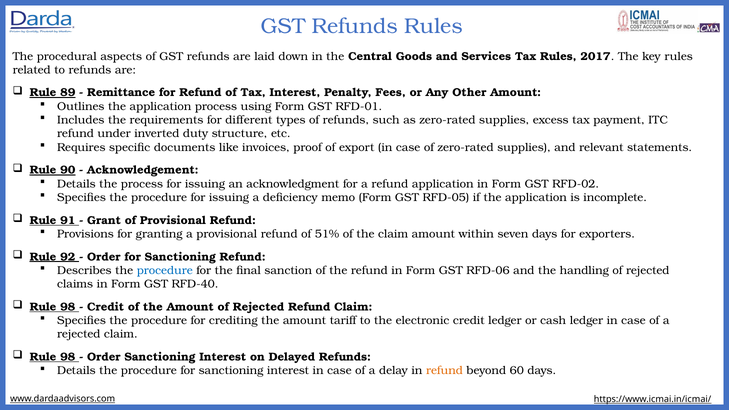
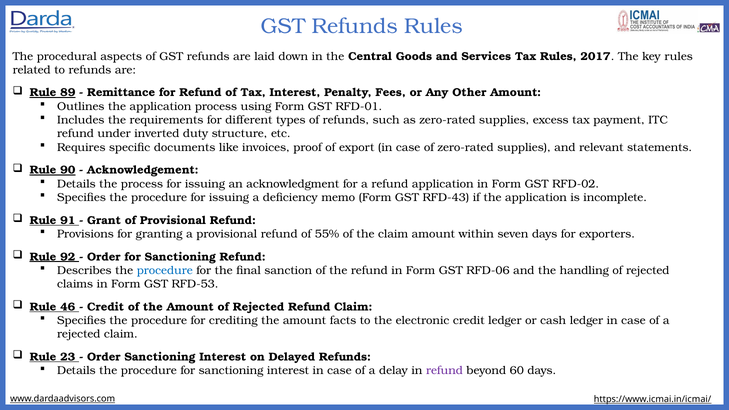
RFD-05: RFD-05 -> RFD-43 (446, 198)
51%: 51% -> 55% (327, 234)
RFD-40: RFD-40 -> RFD-53 (195, 284)
98: 98 -> 46 (68, 307)
tariff: tariff -> facts (343, 321)
98: 98 -> 23 (68, 357)
refund colour: orange -> purple (444, 371)
